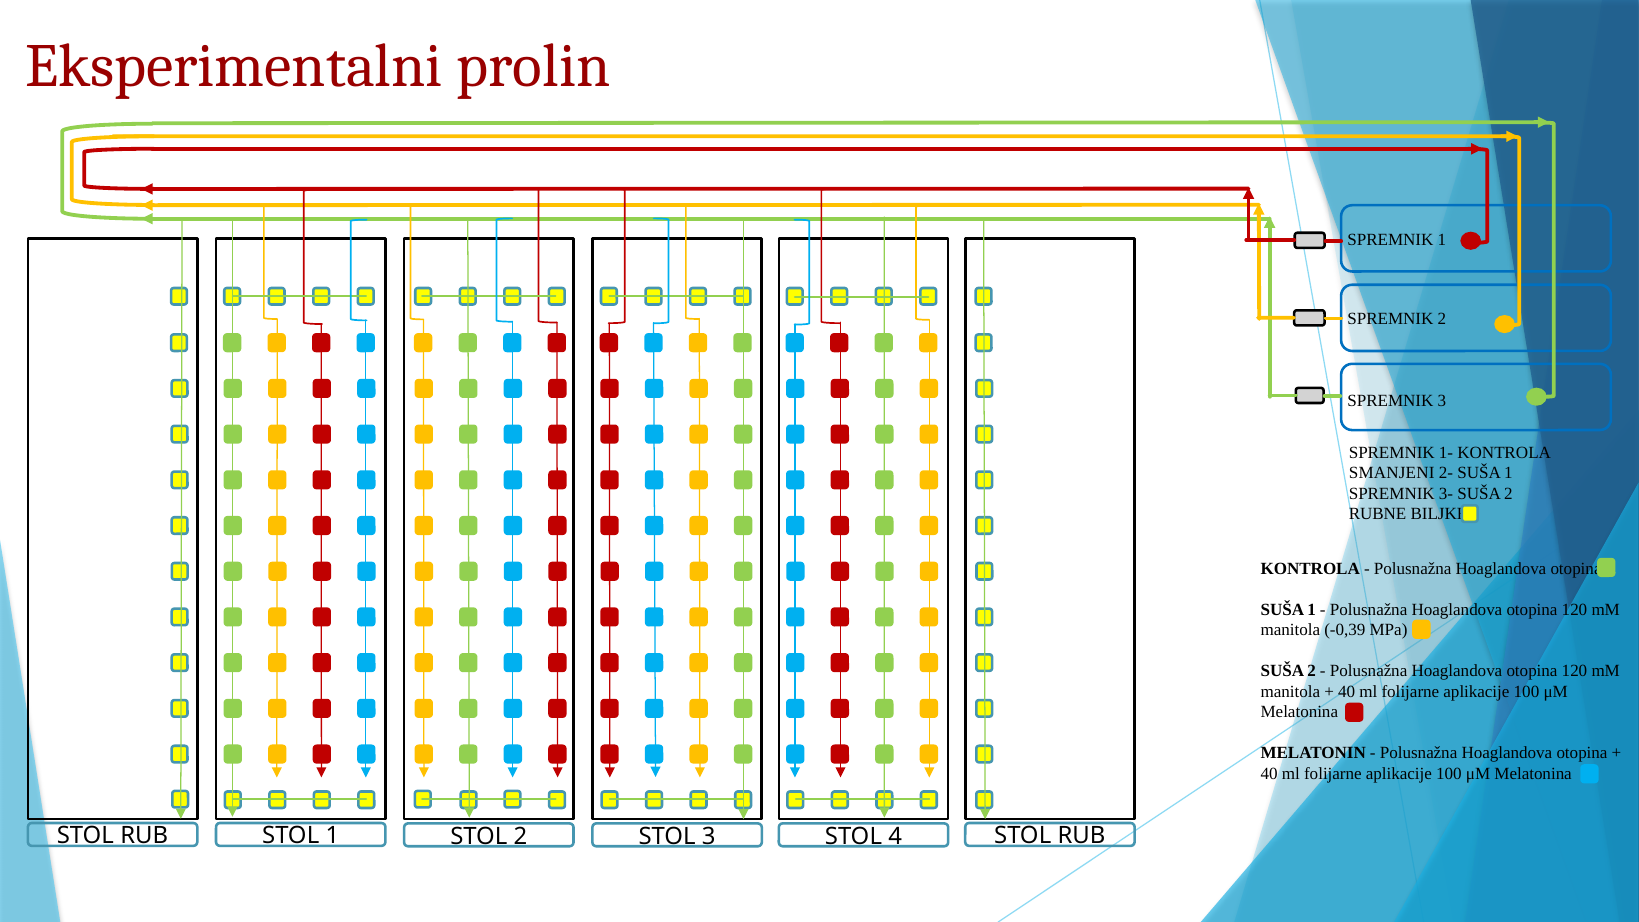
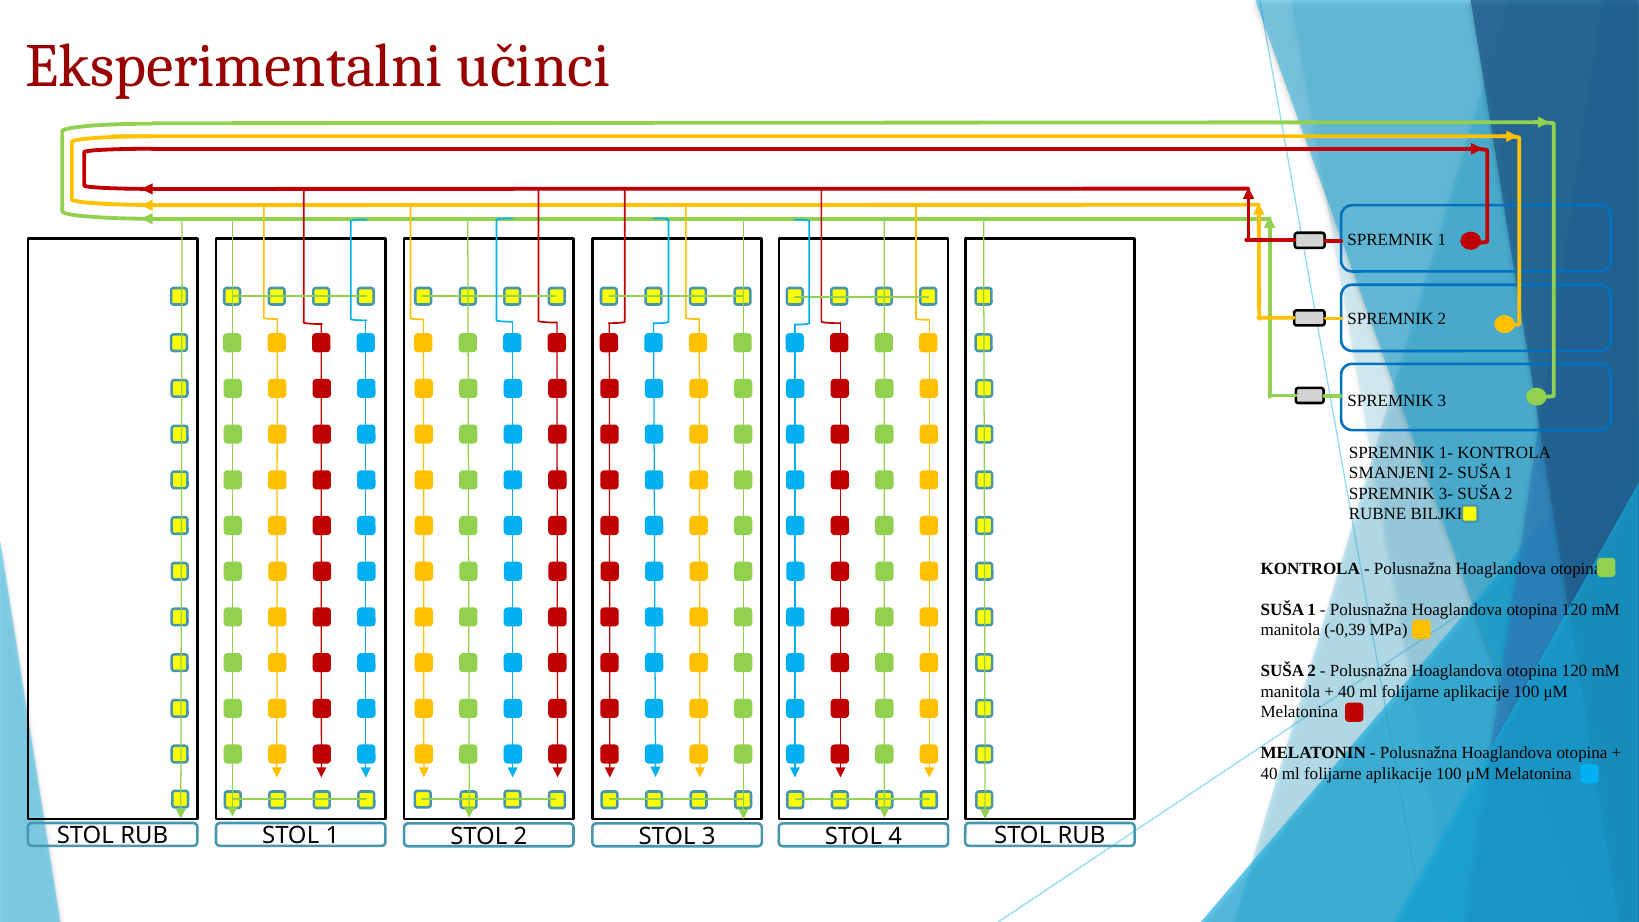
prolin: prolin -> učinci (533, 66)
